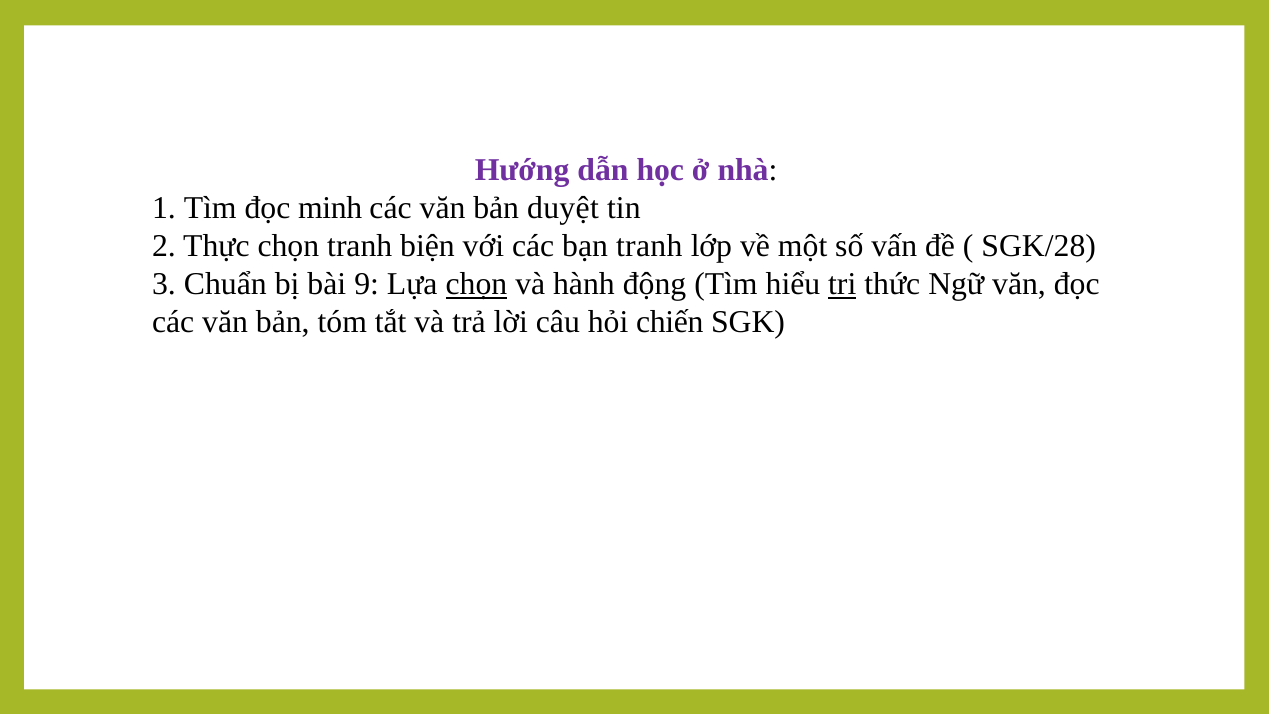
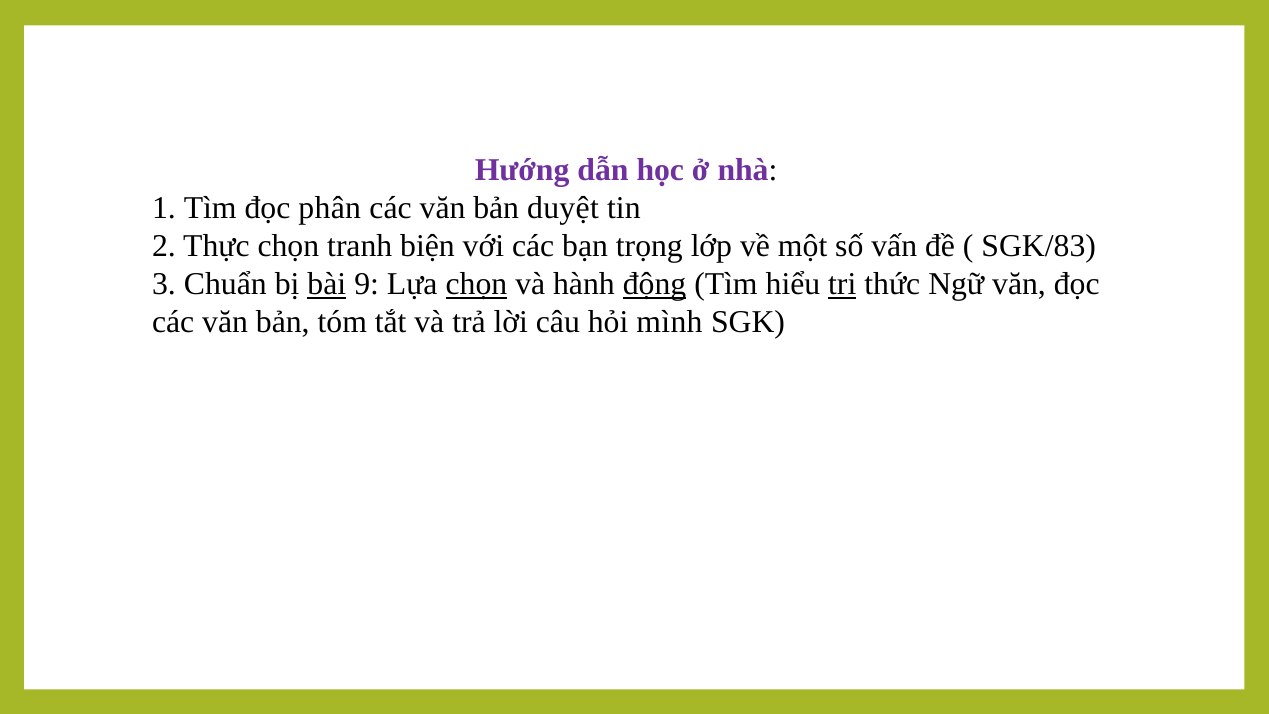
minh: minh -> phân (330, 208)
bạn tranh: tranh -> trọng (649, 246)
SGK/28: SGK/28 -> SGK/83 (1039, 246)
bài underline: none -> present (327, 284)
động underline: none -> present (655, 284)
chiến: chiến -> mình (670, 322)
